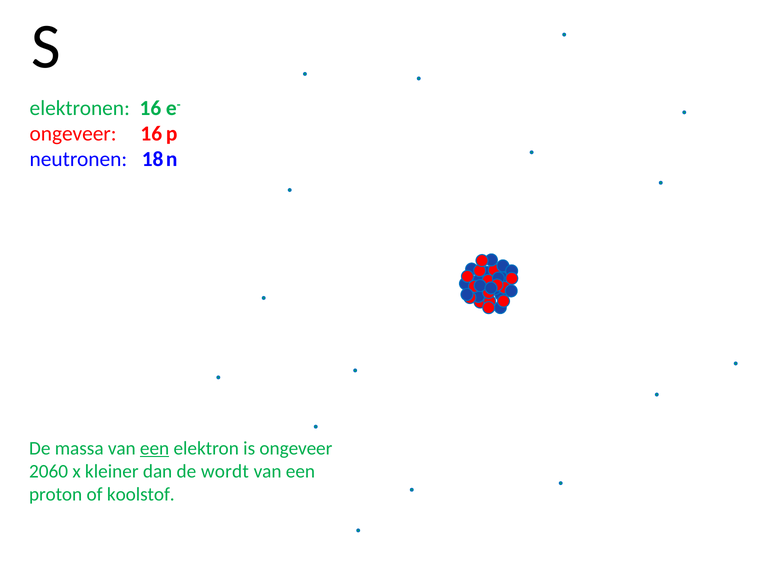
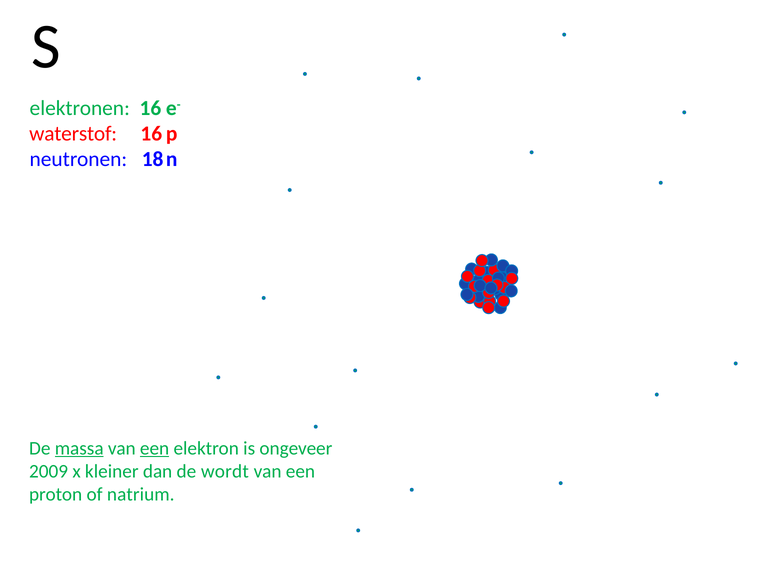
ongeveer: ongeveer -> waterstof (73, 134)
massa underline: none -> present (79, 448)
2060: 2060 -> 2009 (49, 471)
koolstof: koolstof -> natrium (141, 494)
